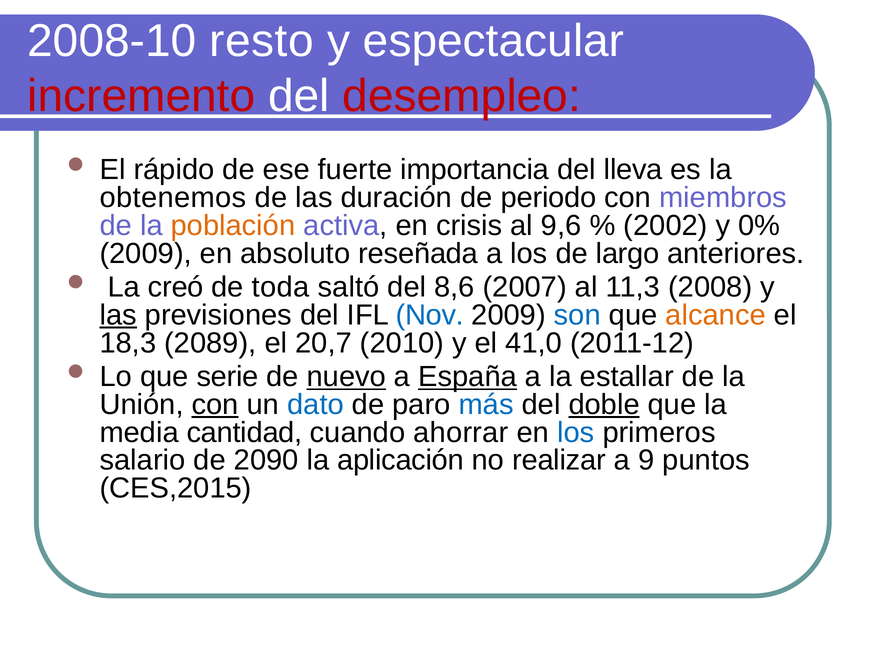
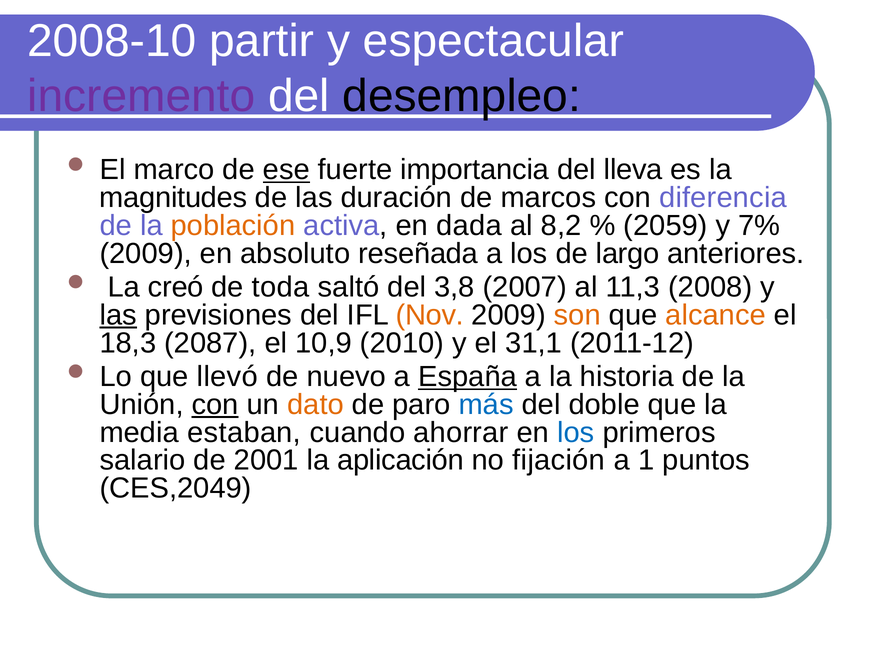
resto: resto -> partir (262, 41)
incremento colour: red -> purple (141, 96)
desempleo colour: red -> black (462, 96)
rápido: rápido -> marco (174, 170)
ese underline: none -> present (286, 170)
obtenemos: obtenemos -> magnitudes (173, 198)
periodo: periodo -> marcos (548, 198)
miembros: miembros -> diferencia (723, 198)
crisis: crisis -> dada (469, 226)
9,6: 9,6 -> 8,2 (561, 226)
2002: 2002 -> 2059 (666, 226)
0%: 0% -> 7% (759, 226)
8,6: 8,6 -> 3,8 (454, 287)
Nov colour: blue -> orange (430, 315)
son colour: blue -> orange (577, 315)
2089: 2089 -> 2087 (210, 343)
20,7: 20,7 -> 10,9 (324, 343)
41,0: 41,0 -> 31,1 (534, 343)
serie: serie -> llevó (227, 377)
nuevo underline: present -> none (346, 377)
estallar: estallar -> historia (627, 377)
dato colour: blue -> orange (315, 405)
doble underline: present -> none (604, 405)
cantidad: cantidad -> estaban (244, 433)
2090: 2090 -> 2001 (266, 461)
realizar: realizar -> fijación (559, 461)
9: 9 -> 1 (646, 461)
CES,2015: CES,2015 -> CES,2049 (176, 489)
